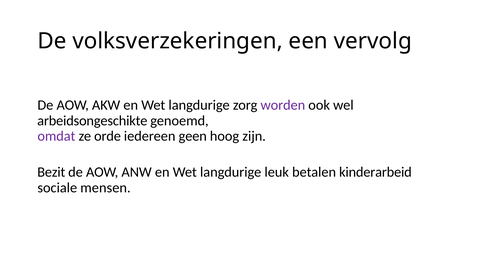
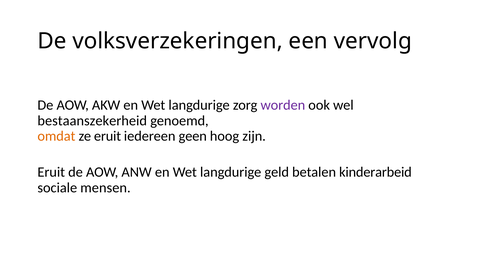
arbeidsongeschikte: arbeidsongeschikte -> bestaanszekerheid (92, 121)
omdat colour: purple -> orange (56, 136)
ze orde: orde -> eruit (108, 136)
Bezit: Bezit -> Eruit (51, 172)
leuk: leuk -> geld (277, 172)
